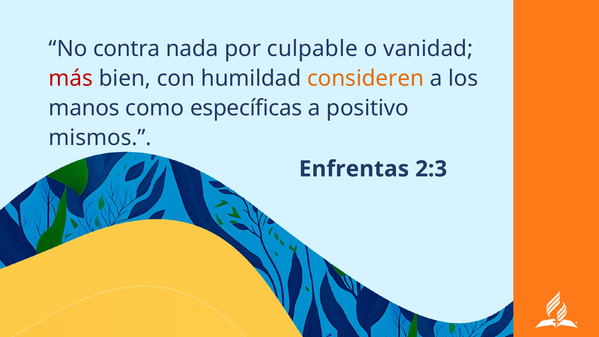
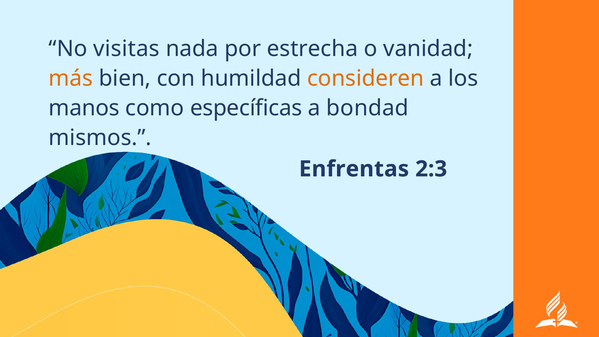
contra: contra -> visitas (126, 49)
culpable: culpable -> estrecha (312, 49)
más colour: red -> orange (71, 78)
positivo: positivo -> bondad (367, 108)
